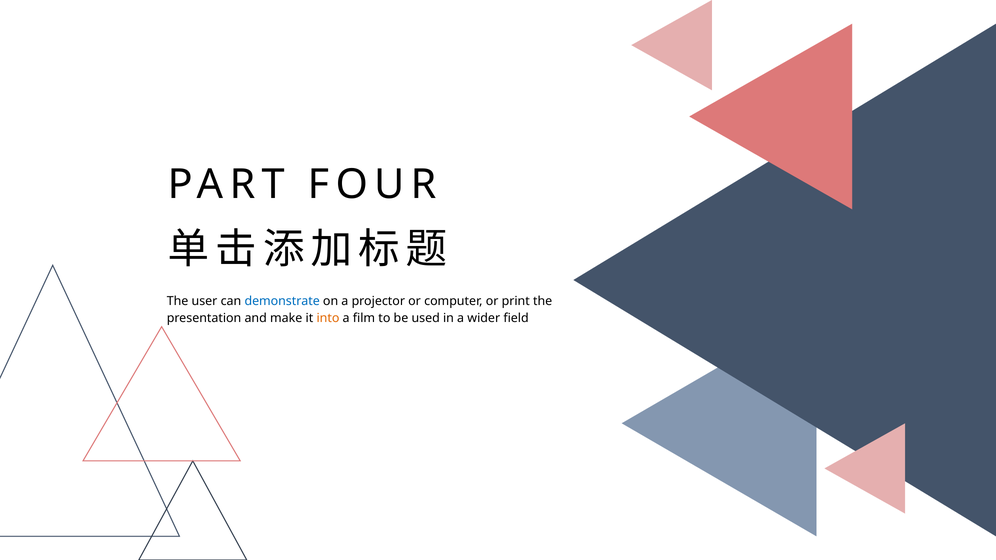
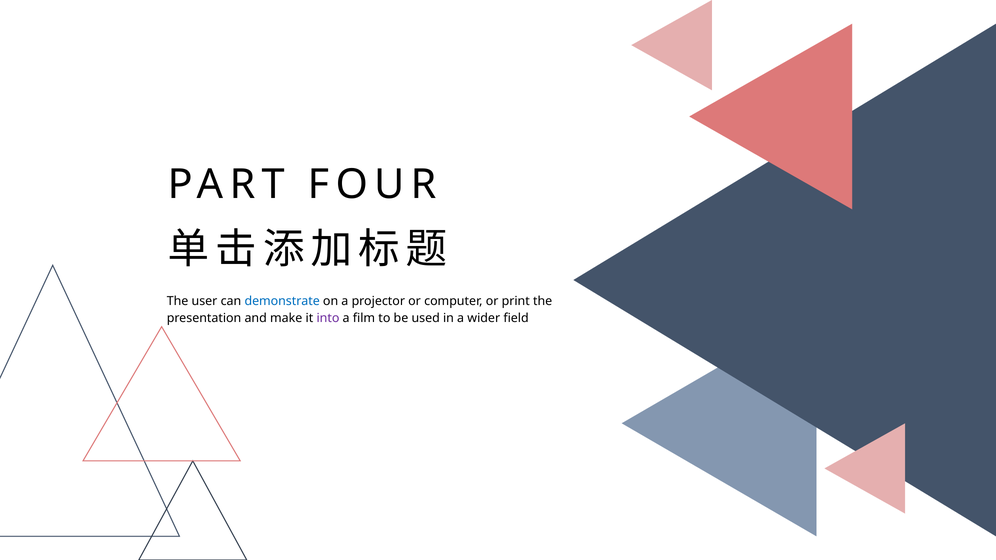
into colour: orange -> purple (328, 318)
